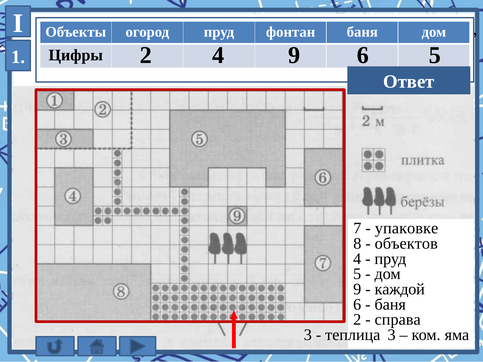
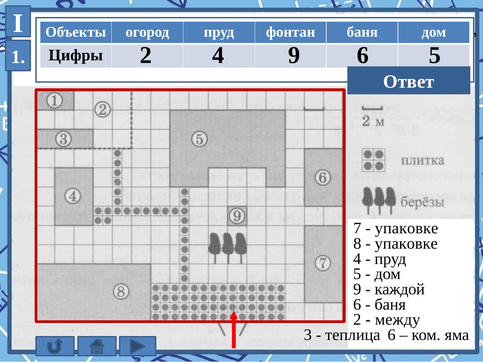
объектов: объектов -> упаковке (406, 244)
справа: справа -> между (398, 320)
теплица 3: 3 -> 6 (392, 335)
